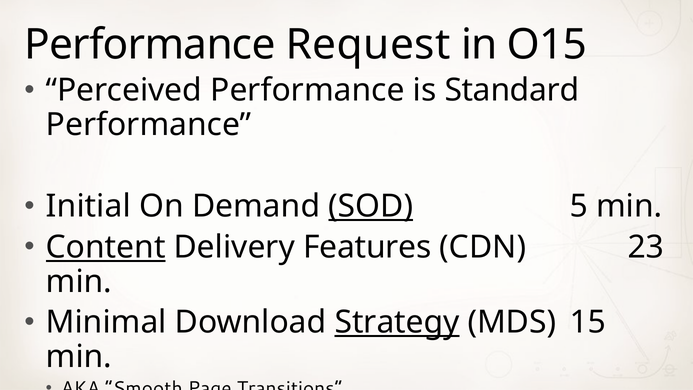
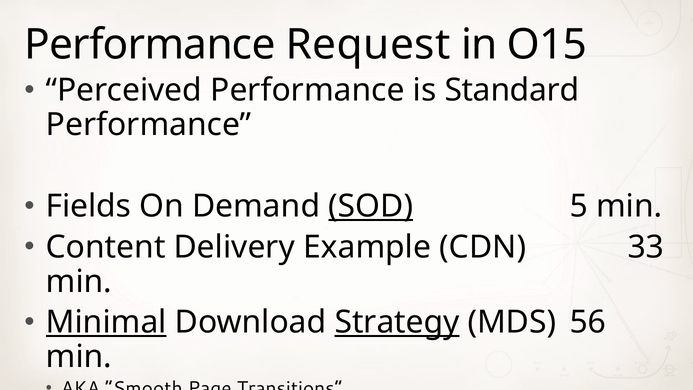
Initial: Initial -> Fields (88, 206)
Content underline: present -> none (106, 247)
Features: Features -> Example (367, 247)
23: 23 -> 33 (646, 247)
Minimal underline: none -> present (106, 322)
15: 15 -> 56 (588, 322)
